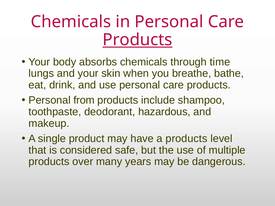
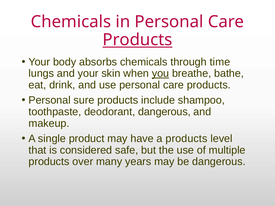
you underline: none -> present (160, 74)
from: from -> sure (84, 100)
deodorant hazardous: hazardous -> dangerous (164, 112)
